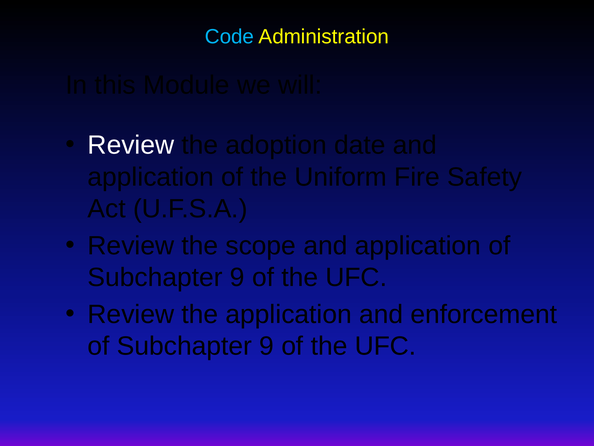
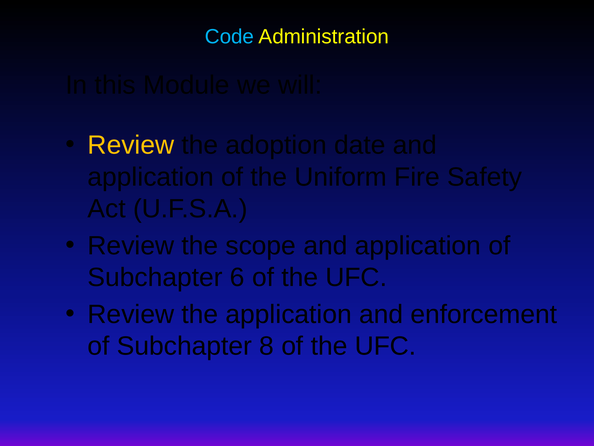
Review colour: white -> yellow (131, 145)
9: 9 -> 6 (237, 277)
9: 9 -> 8 (267, 346)
